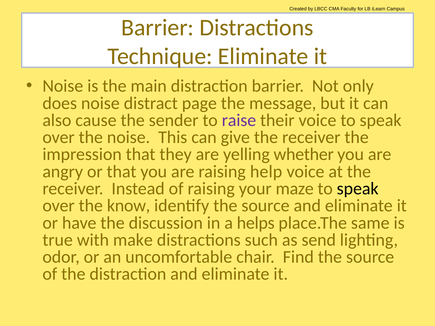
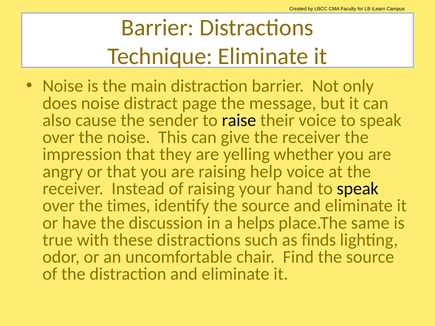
raise colour: purple -> black (239, 120)
maze: maze -> hand (295, 189)
know: know -> times (129, 206)
make: make -> these (133, 240)
send: send -> finds (319, 240)
